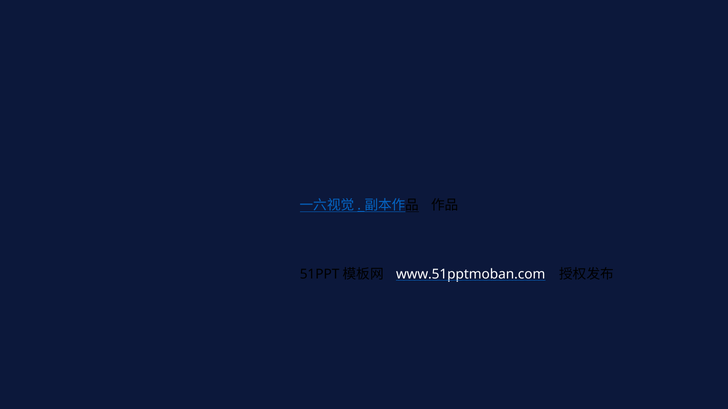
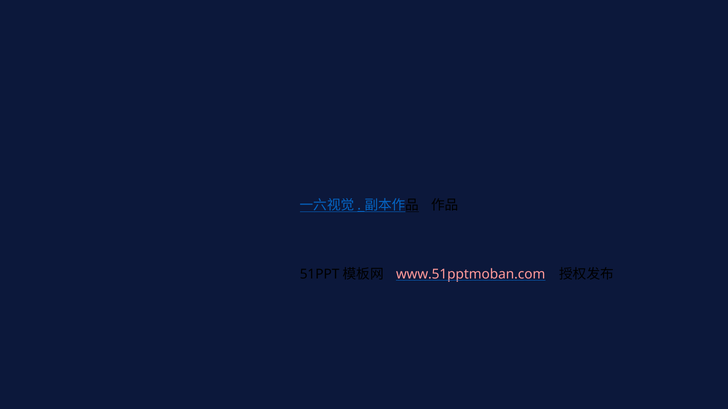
www.51pptmoban.com colour: white -> pink (471, 274)
